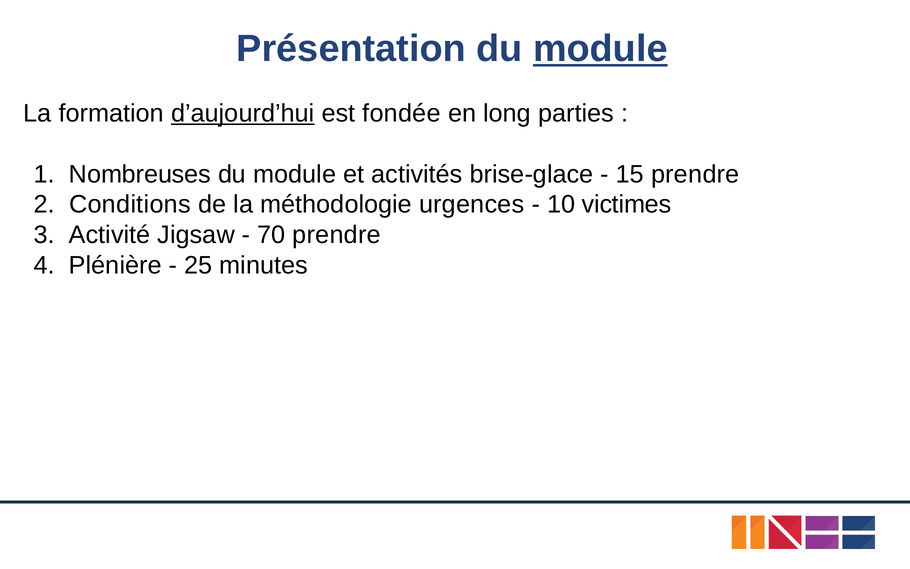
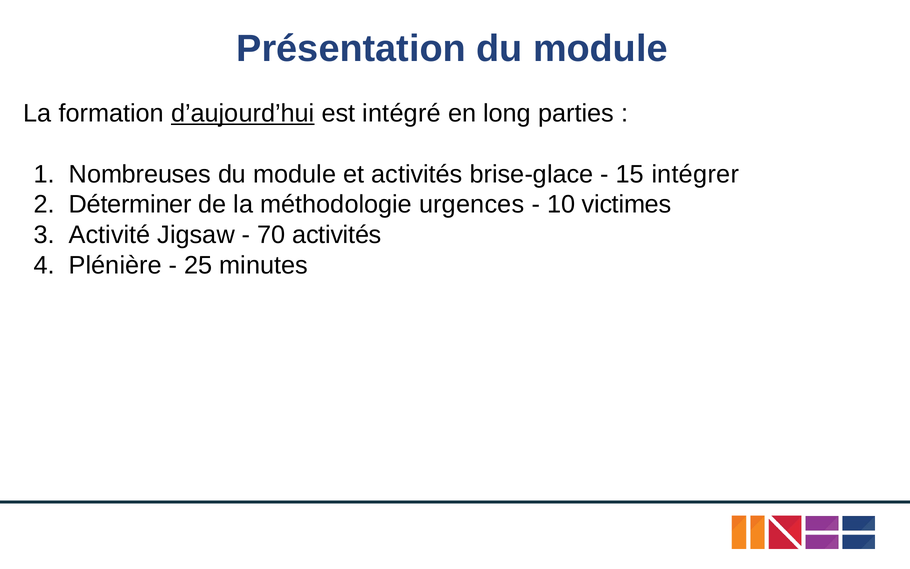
module underline: present -> none (600, 49)
fondée: fondée -> intégré (402, 113)
15 prendre: prendre -> intégrer (695, 174)
Conditions: Conditions -> Déterminer (130, 204)
70 prendre: prendre -> activités (337, 235)
